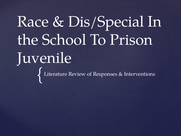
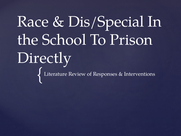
Juvenile: Juvenile -> Directly (44, 58)
